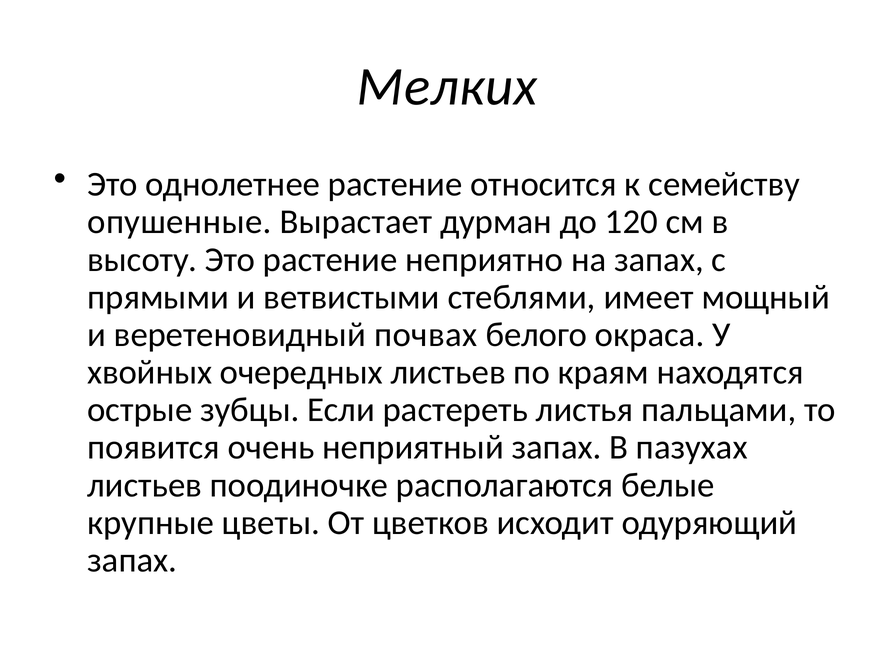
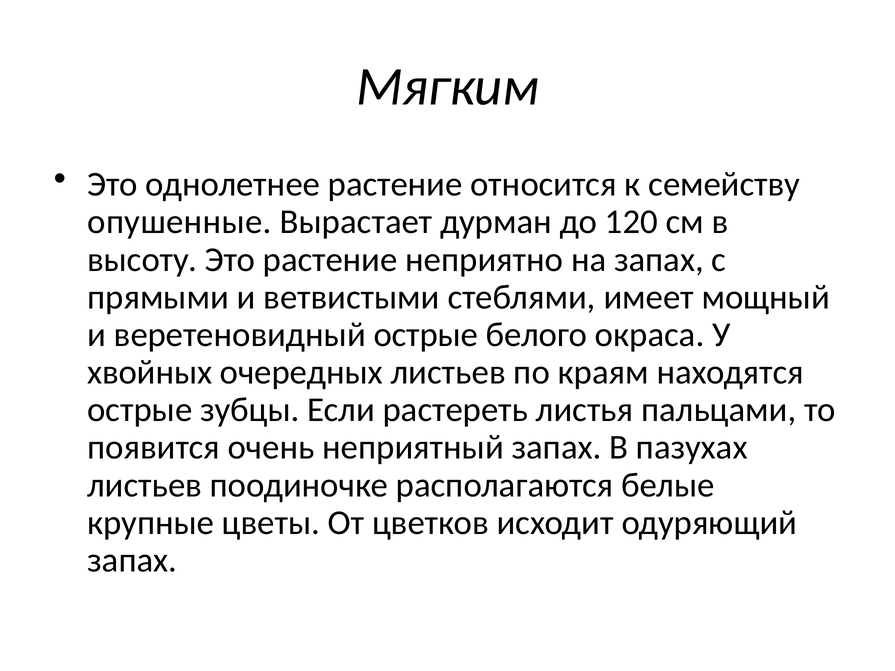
Мелких: Мелких -> Мягким (448, 87)
веретеновидный почвах: почвах -> острые (426, 335)
